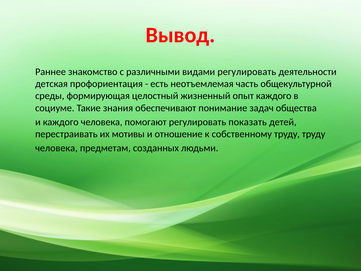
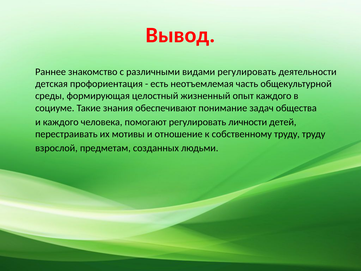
показать: показать -> личности (248, 122)
человека: человека -> взрослой (56, 148)
